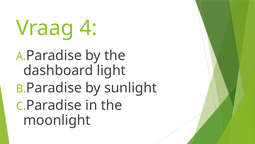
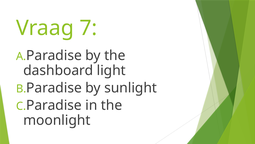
4: 4 -> 7 (88, 28)
